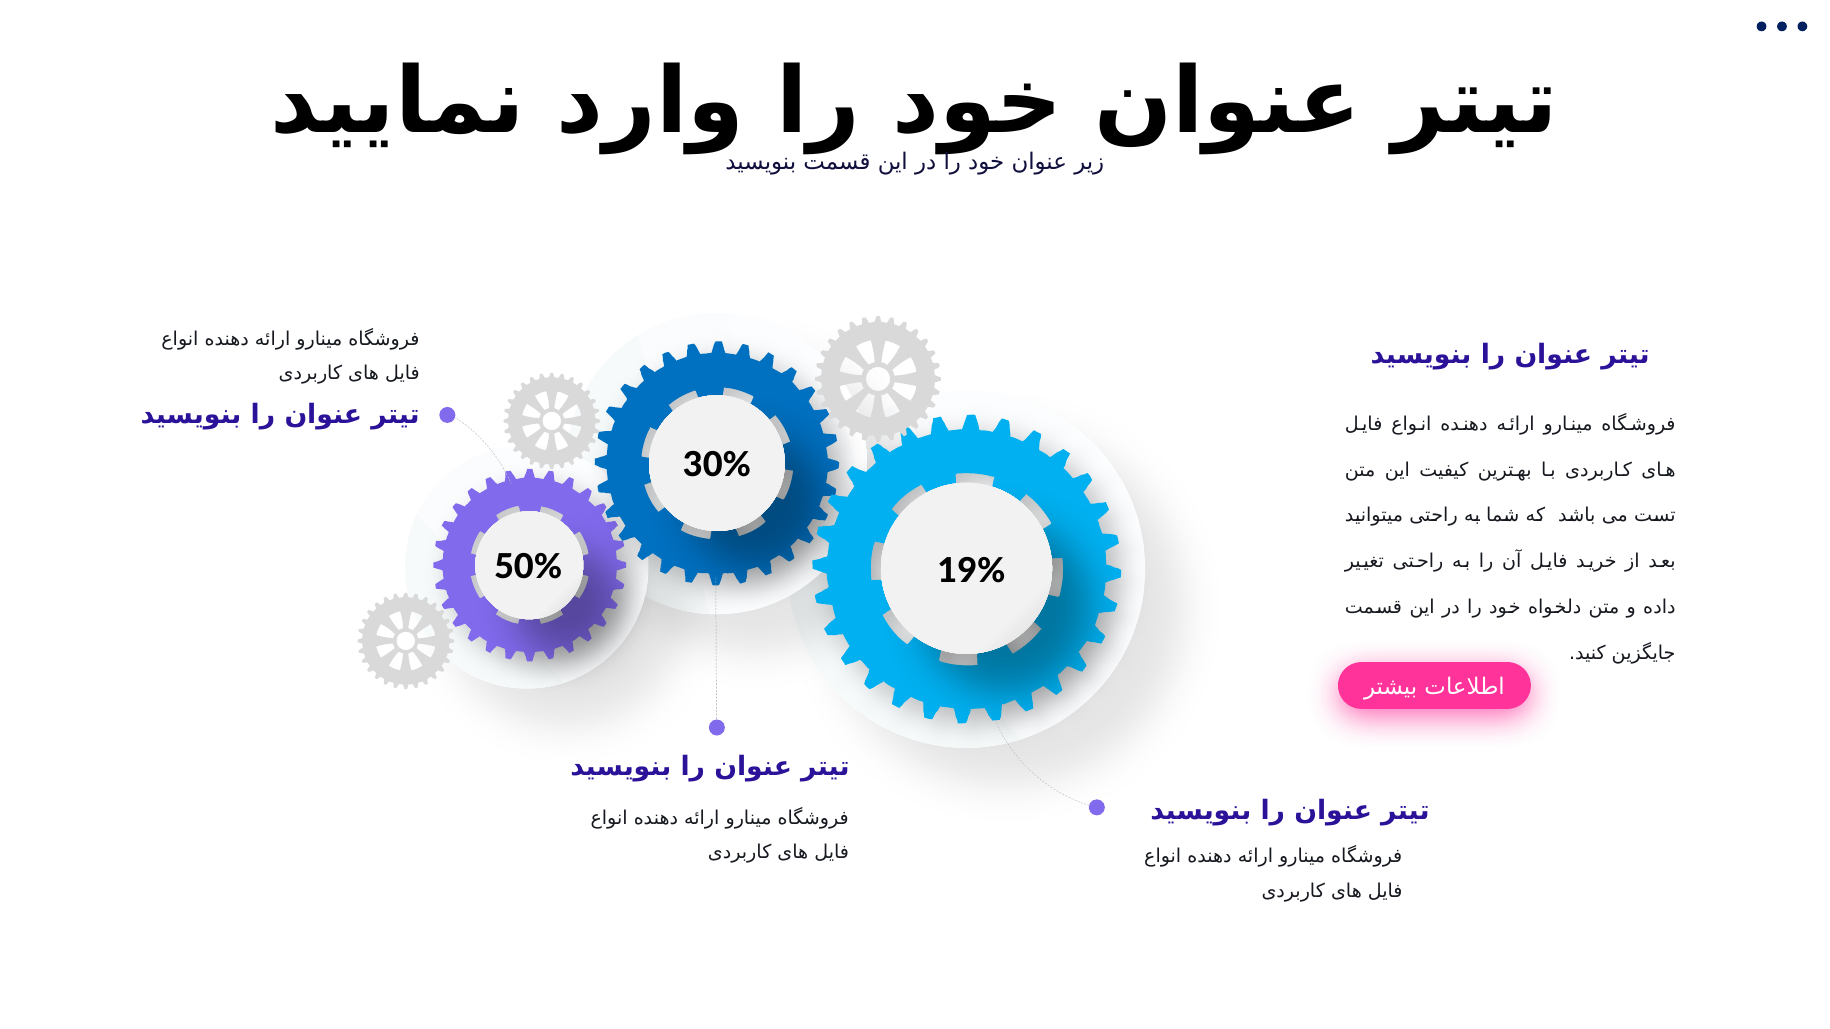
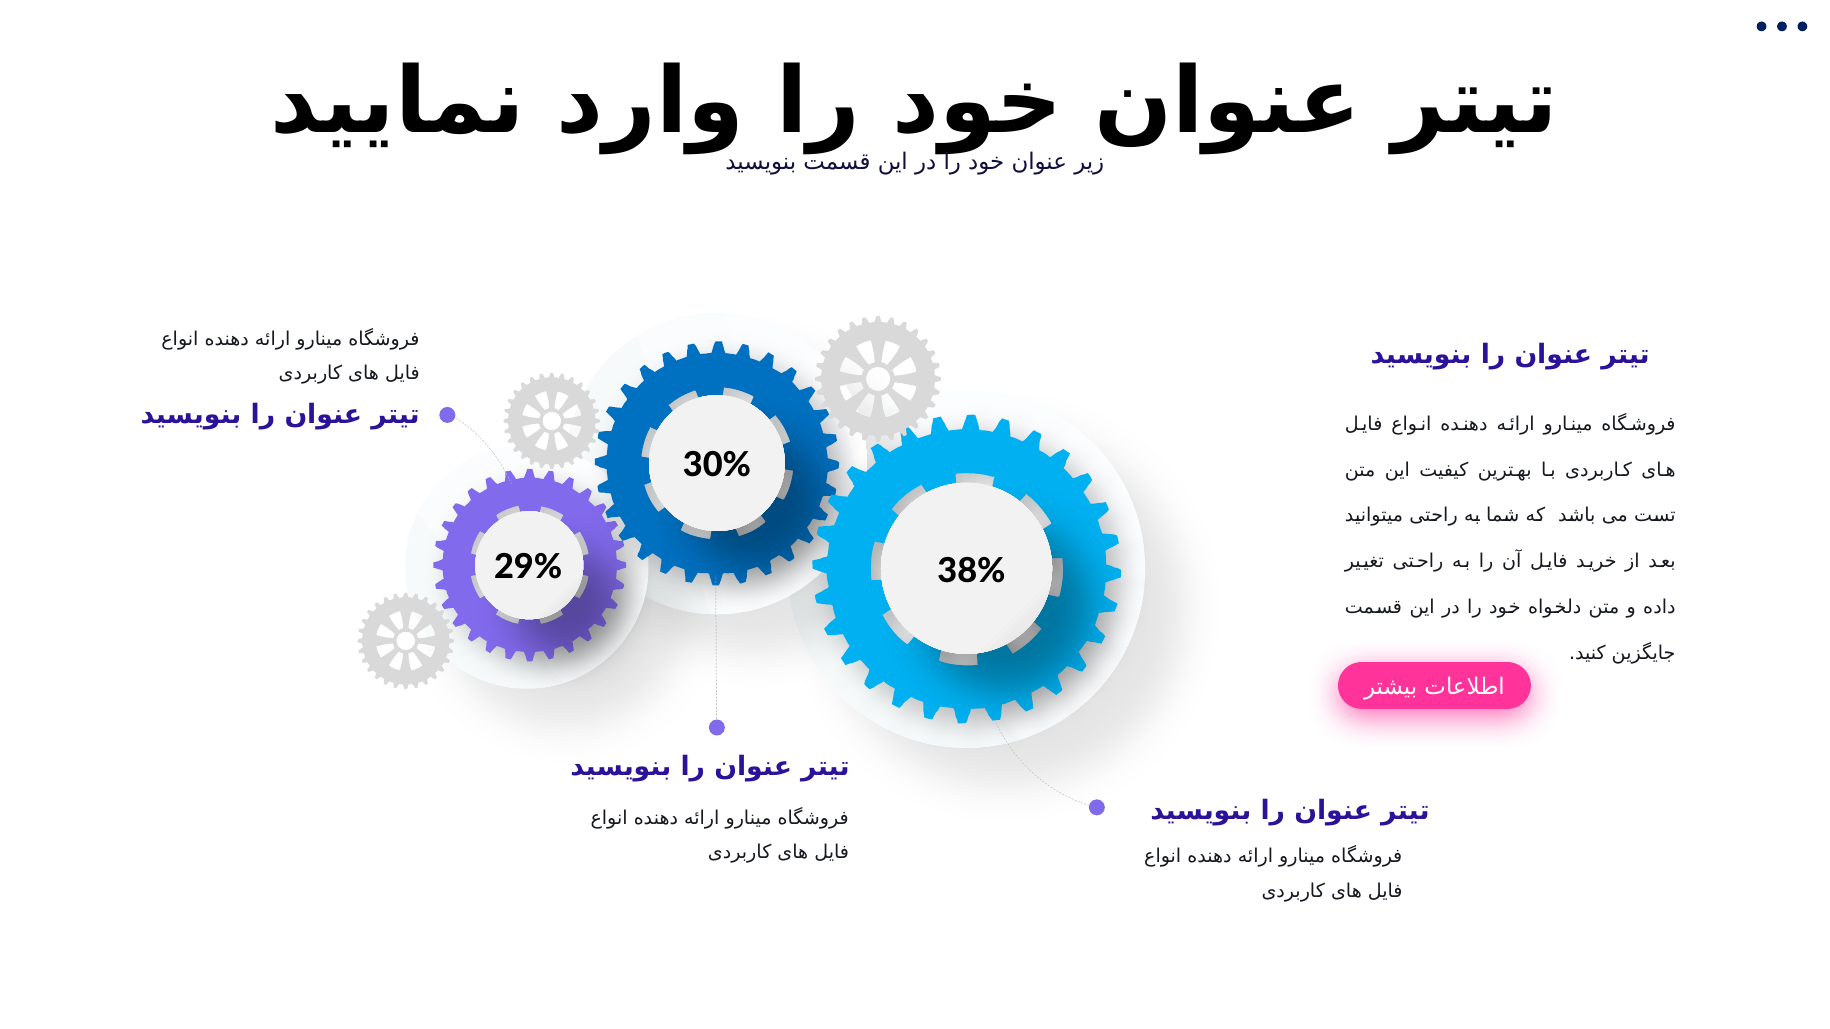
50%: 50% -> 29% (528, 567)
19%: 19% -> 38% (971, 571)
